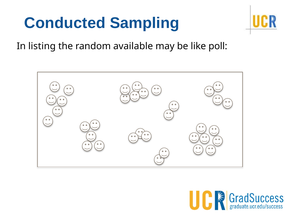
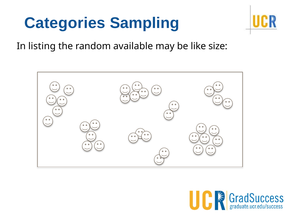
Conducted: Conducted -> Categories (65, 23)
poll: poll -> size (218, 46)
